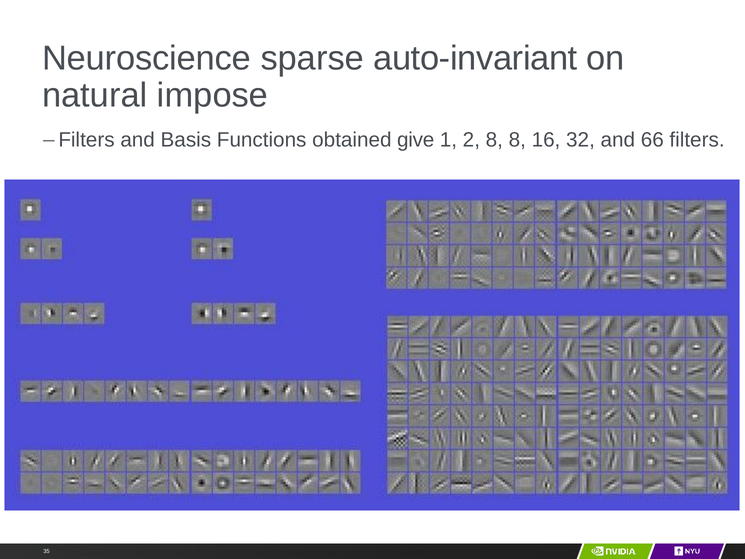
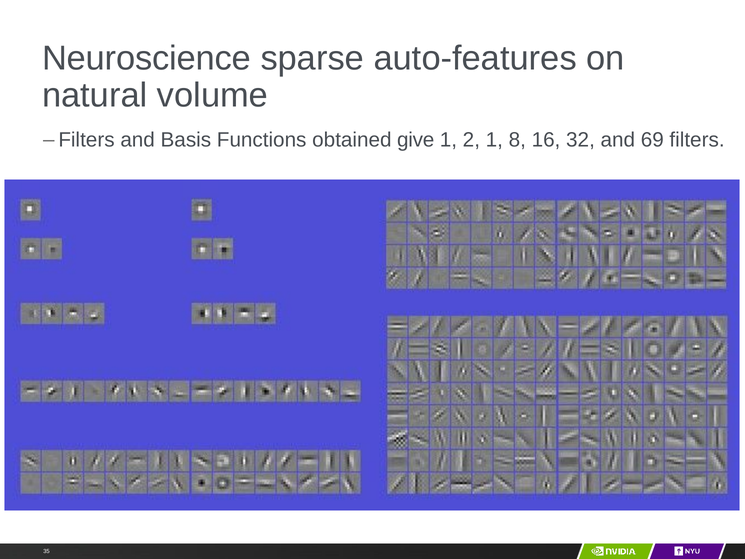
auto-invariant: auto-invariant -> auto-features (475, 58)
impose: impose -> volume (213, 95)
2 8: 8 -> 1 (494, 140)
66: 66 -> 69 (652, 140)
